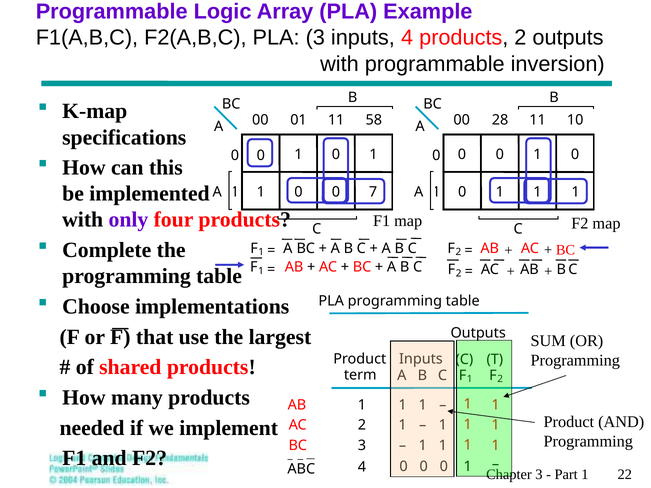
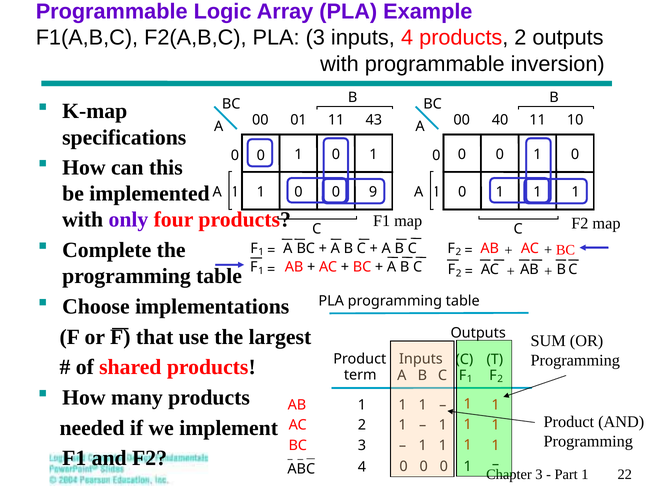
58: 58 -> 43 (374, 120)
28: 28 -> 40 (500, 120)
7: 7 -> 9 (373, 192)
